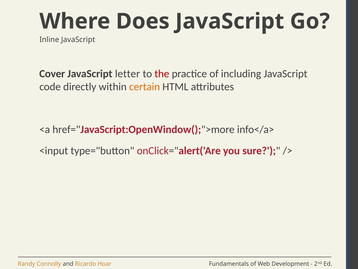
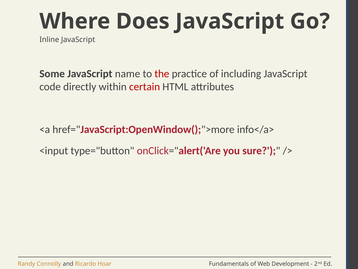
Cover: Cover -> Some (52, 74)
letter: letter -> name (128, 74)
certain colour: orange -> red (145, 87)
